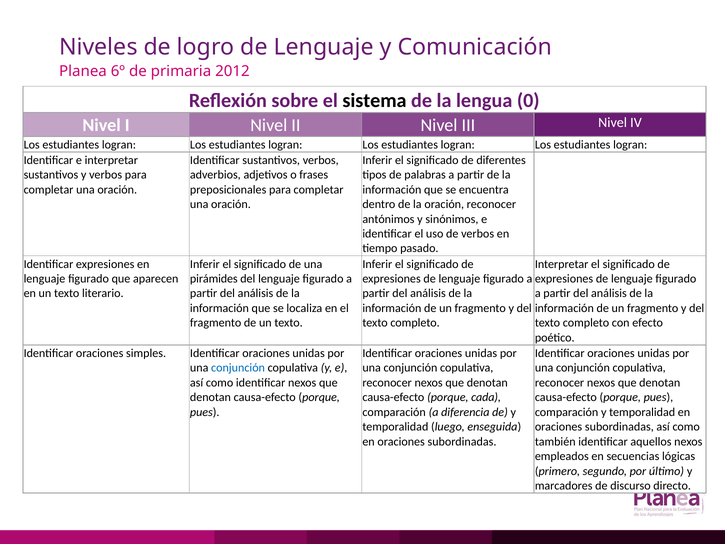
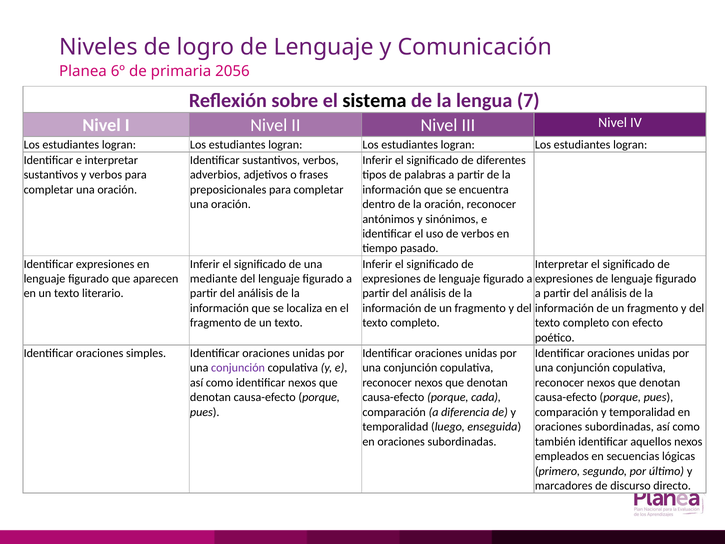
2012: 2012 -> 2056 (232, 71)
0: 0 -> 7 (528, 100)
pirámides: pirámides -> mediante (214, 279)
conjunción colour: blue -> purple (238, 368)
